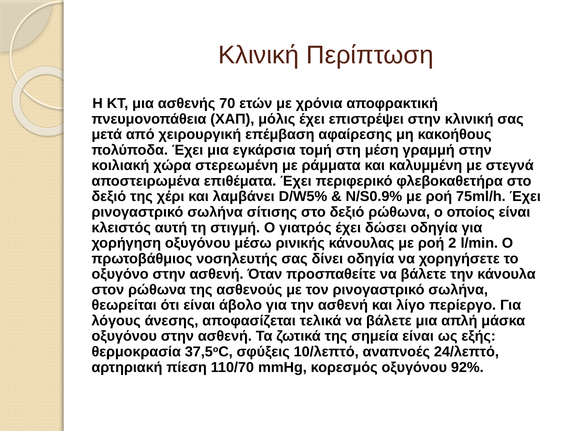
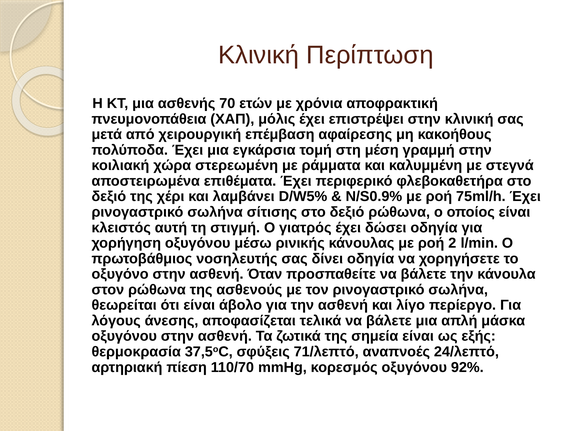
10/λεπτό: 10/λεπτό -> 71/λεπτό (326, 352)
